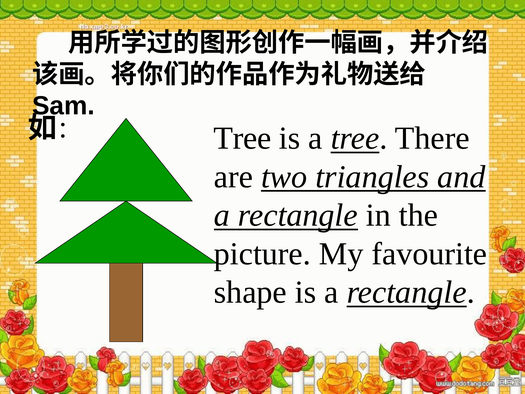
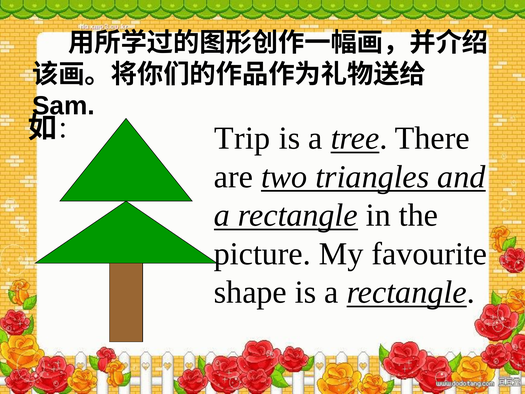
Tree: Tree -> Trip (242, 138)
